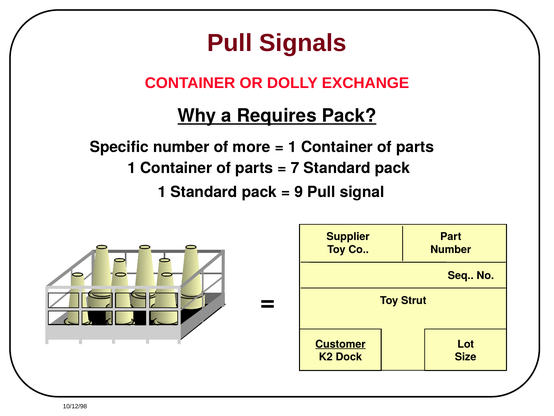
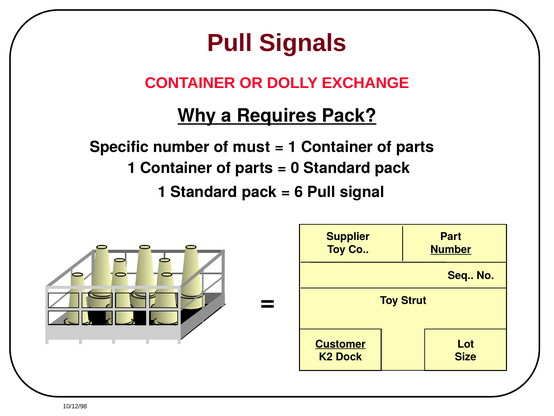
more: more -> must (252, 147)
7: 7 -> 0 (295, 168)
9: 9 -> 6 (299, 192)
Number underline: none -> present (451, 249)
